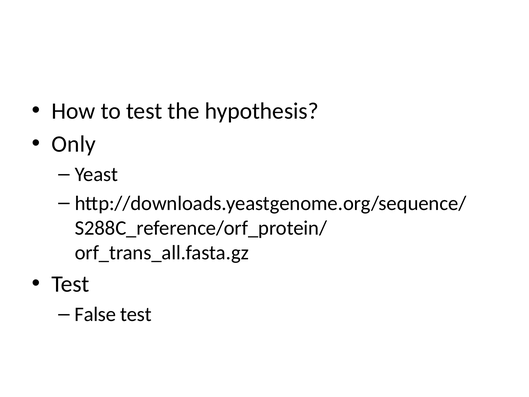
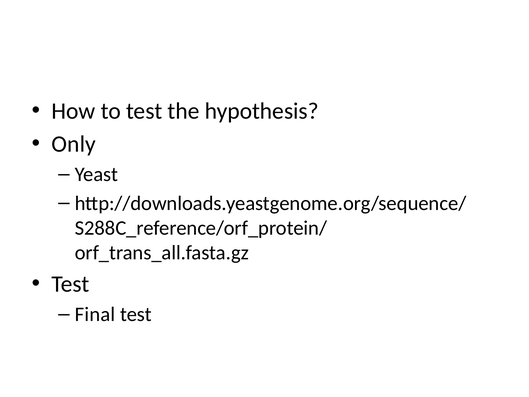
False: False -> Final (95, 314)
